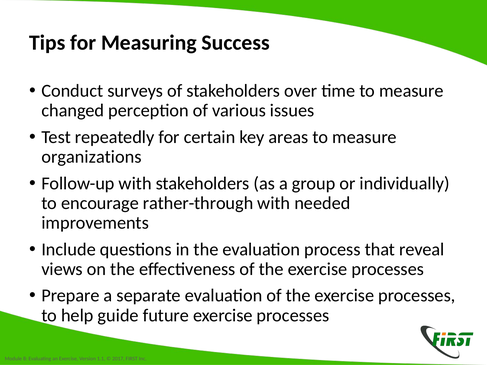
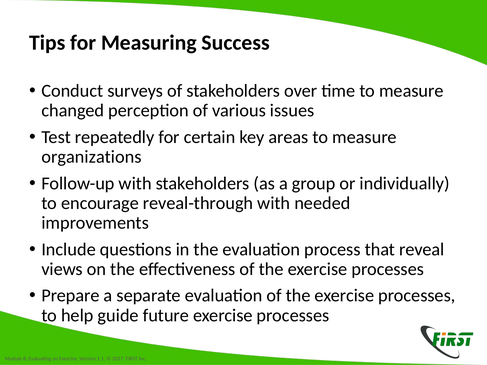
rather-through: rather-through -> reveal-through (198, 203)
